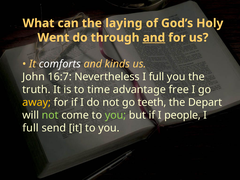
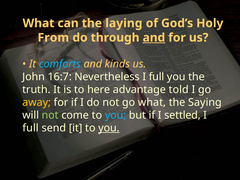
Went: Went -> From (53, 38)
comforts colour: white -> light blue (60, 64)
time: time -> here (99, 90)
free: free -> told (179, 90)
go teeth: teeth -> what (152, 102)
Depart: Depart -> Saying (205, 102)
you colour: light green -> light blue (116, 115)
people: people -> settled (183, 115)
you underline: none -> present (109, 128)
